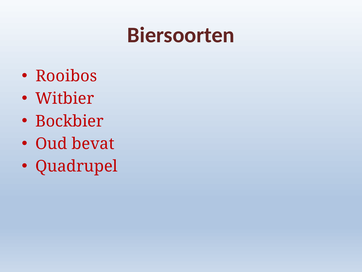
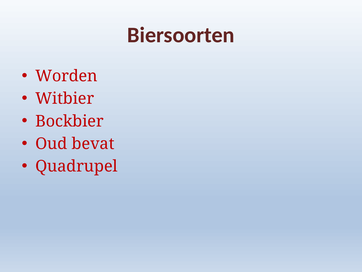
Rooibos: Rooibos -> Worden (66, 76)
